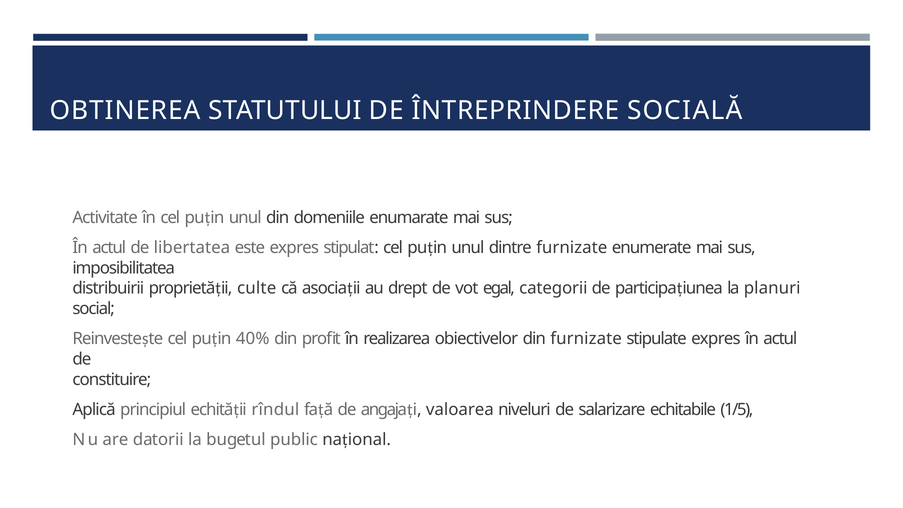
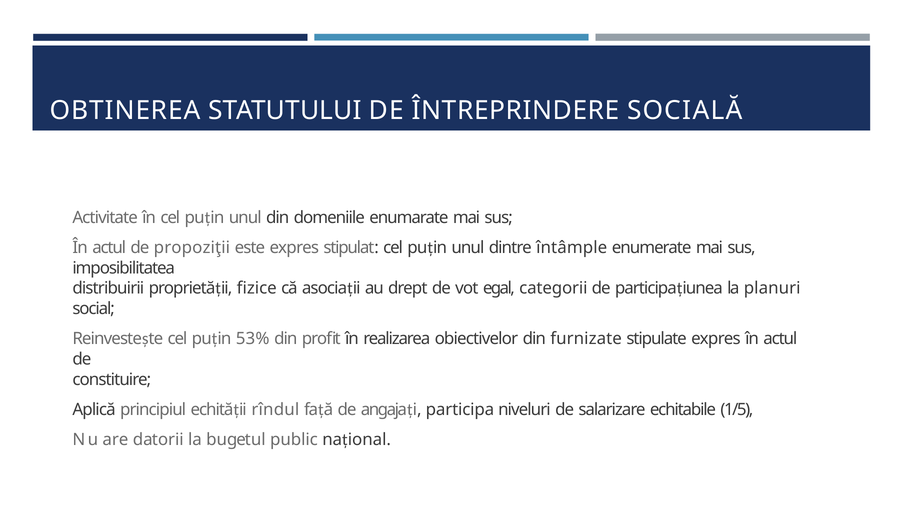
libertatea: libertatea -> propoziţii (192, 248)
dintre furnizate: furnizate -> întâmple (572, 248)
culte: culte -> fizice (257, 288)
40%: 40% -> 53% (253, 339)
valoarea: valoarea -> participa (460, 409)
